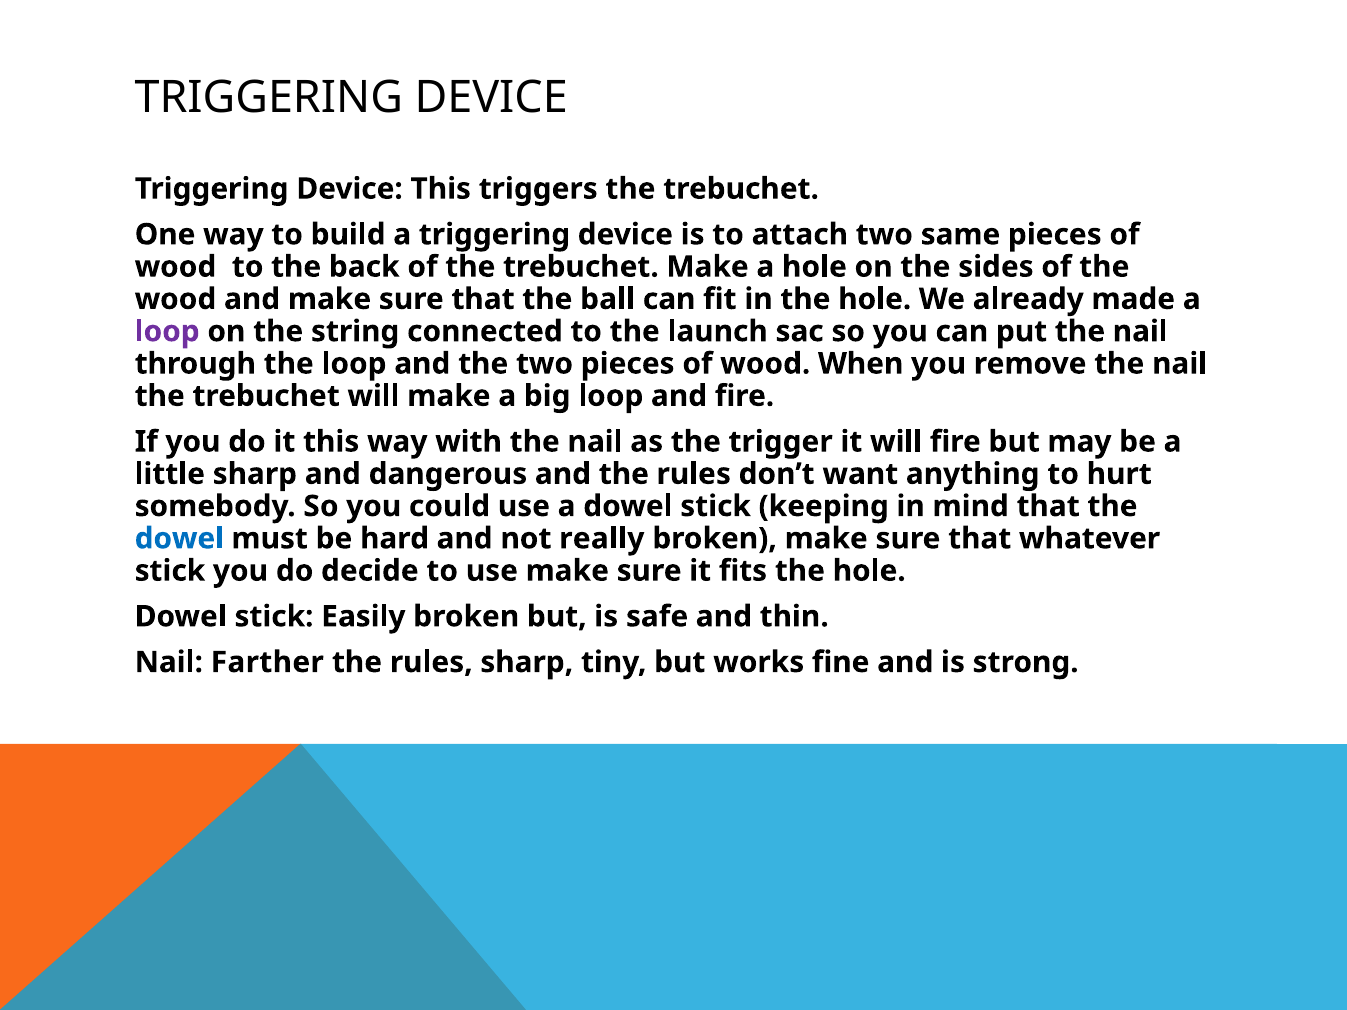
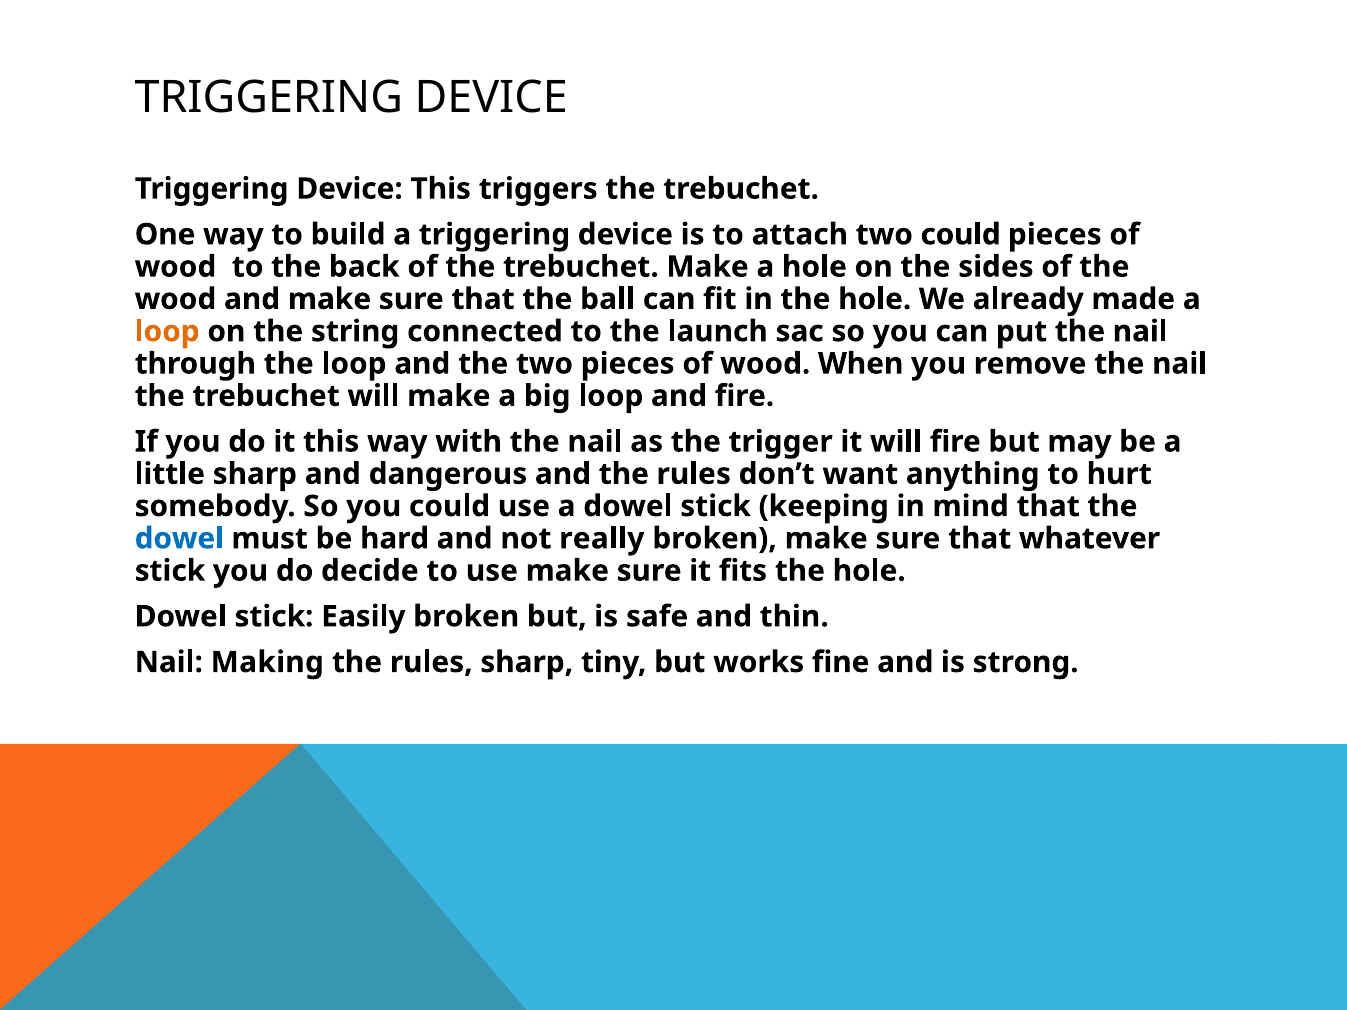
two same: same -> could (961, 235)
loop colour: purple -> orange (167, 331)
Farther: Farther -> Making (267, 662)
